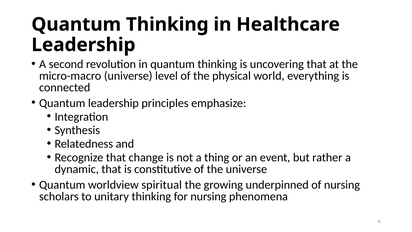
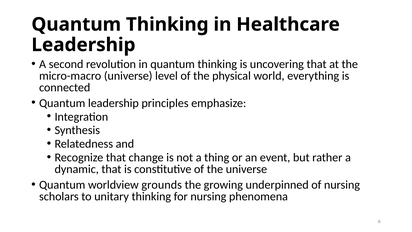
spiritual: spiritual -> grounds (162, 185)
